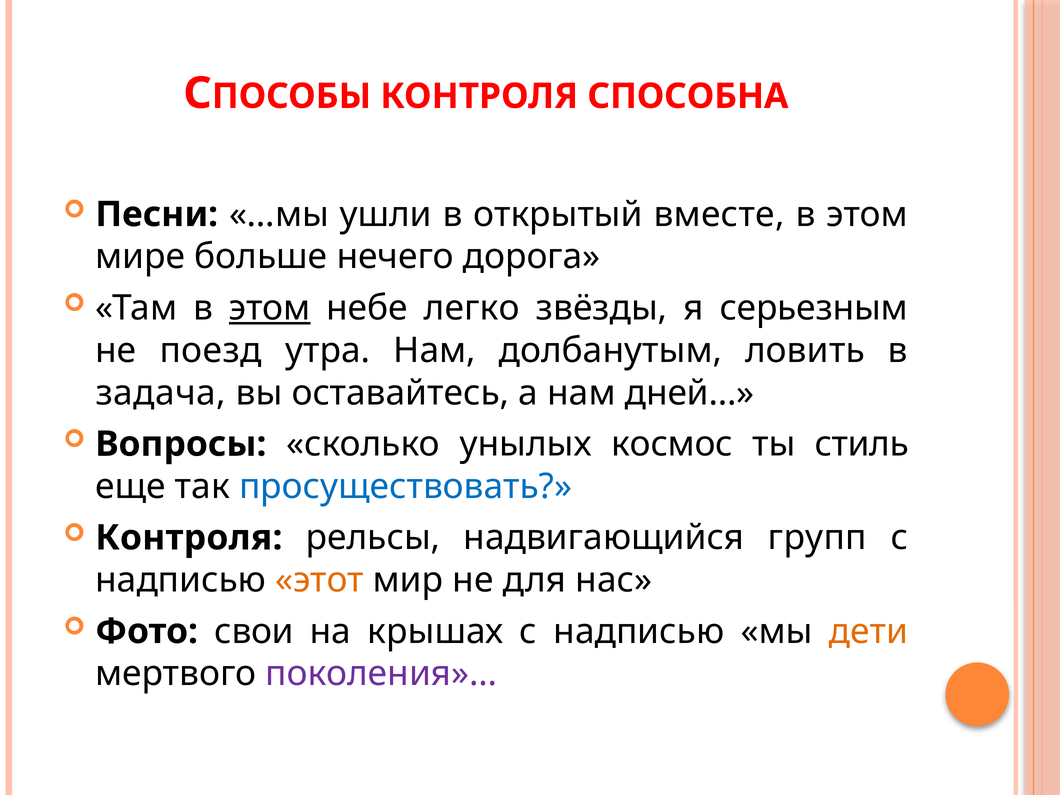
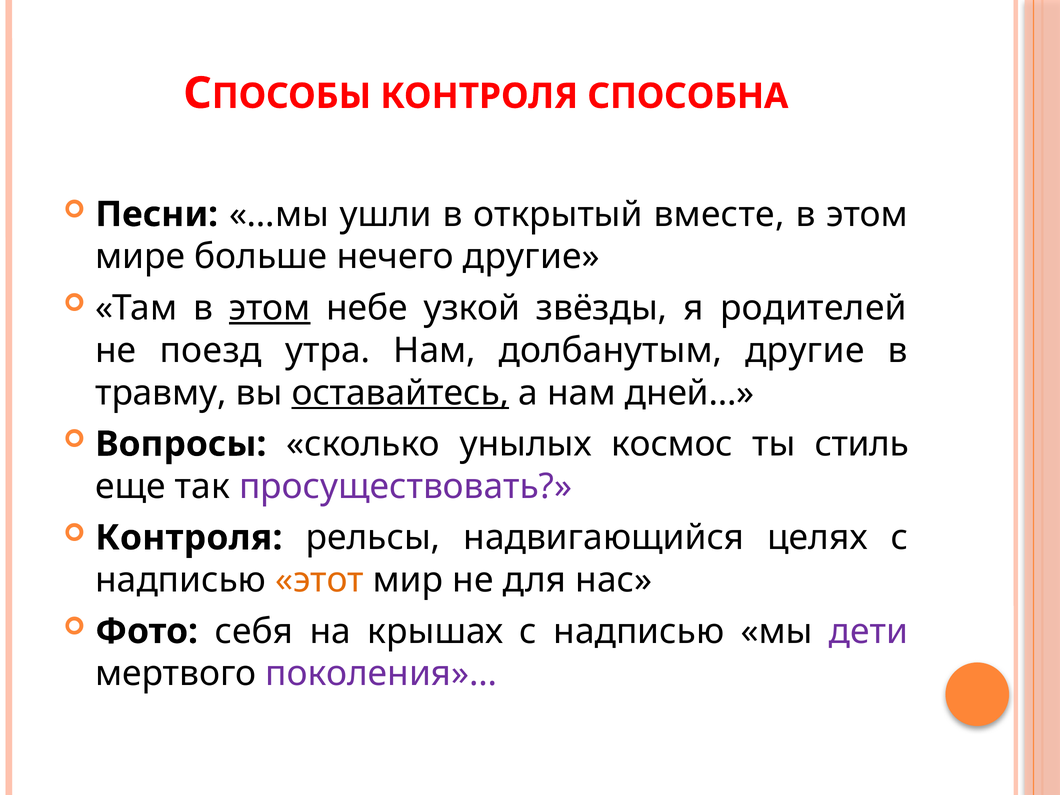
нечего дорога: дорога -> другие (531, 257)
легко: легко -> узкой (472, 308)
серьезным: серьезным -> родителей (813, 308)
долбанутым ловить: ловить -> другие (805, 350)
задача: задача -> травму (161, 393)
оставайтесь underline: none -> present (400, 393)
просуществовать colour: blue -> purple (406, 486)
групп: групп -> целях (817, 538)
свои: свои -> себя (254, 631)
дети colour: orange -> purple (868, 631)
